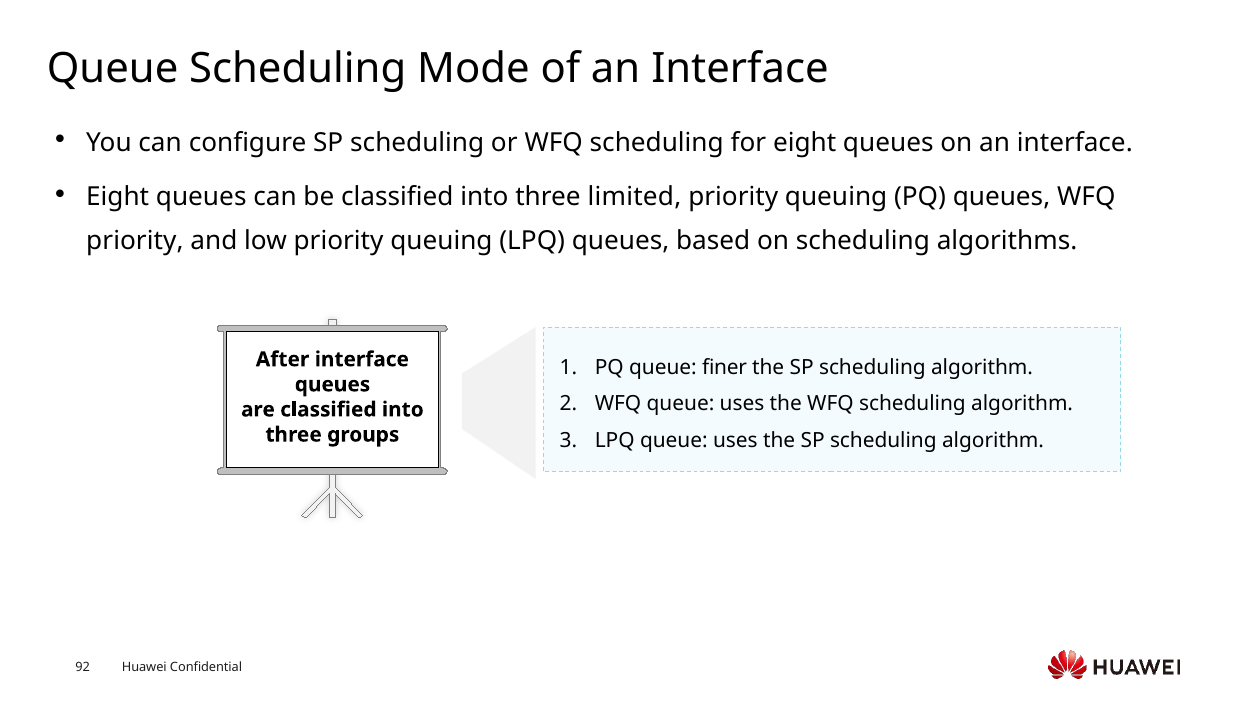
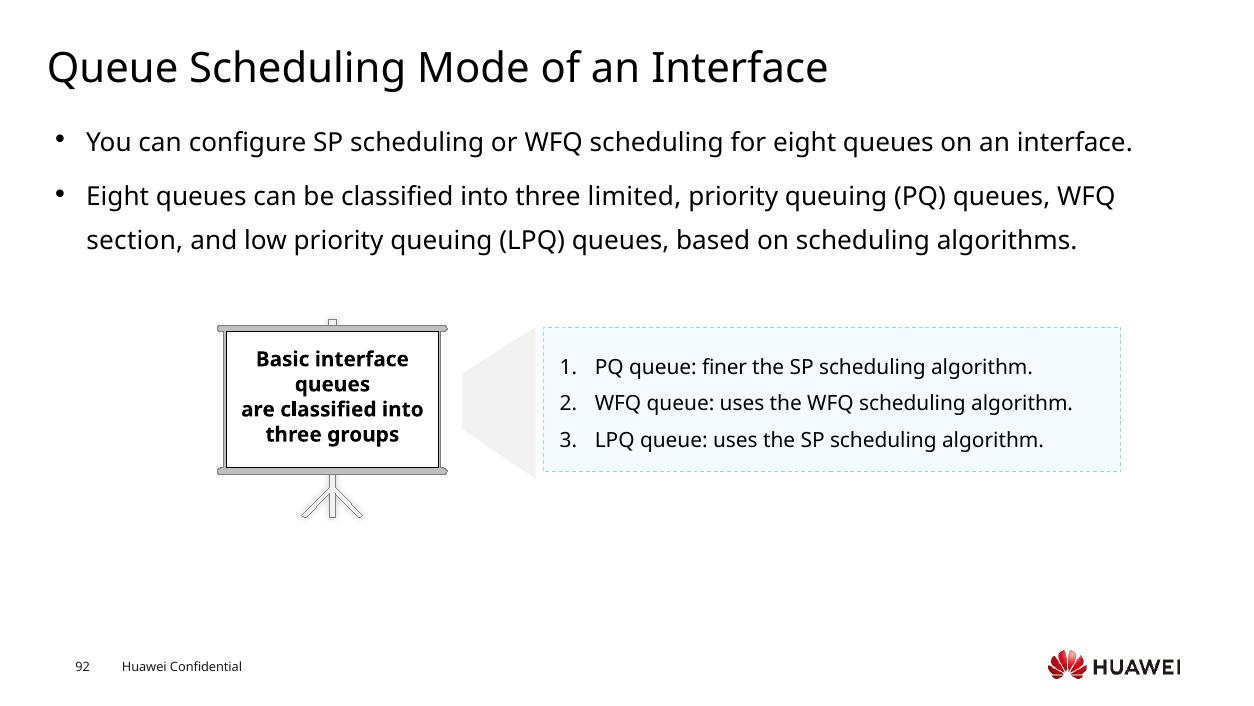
priority: priority -> section (135, 240)
After: After -> Basic (283, 359)
